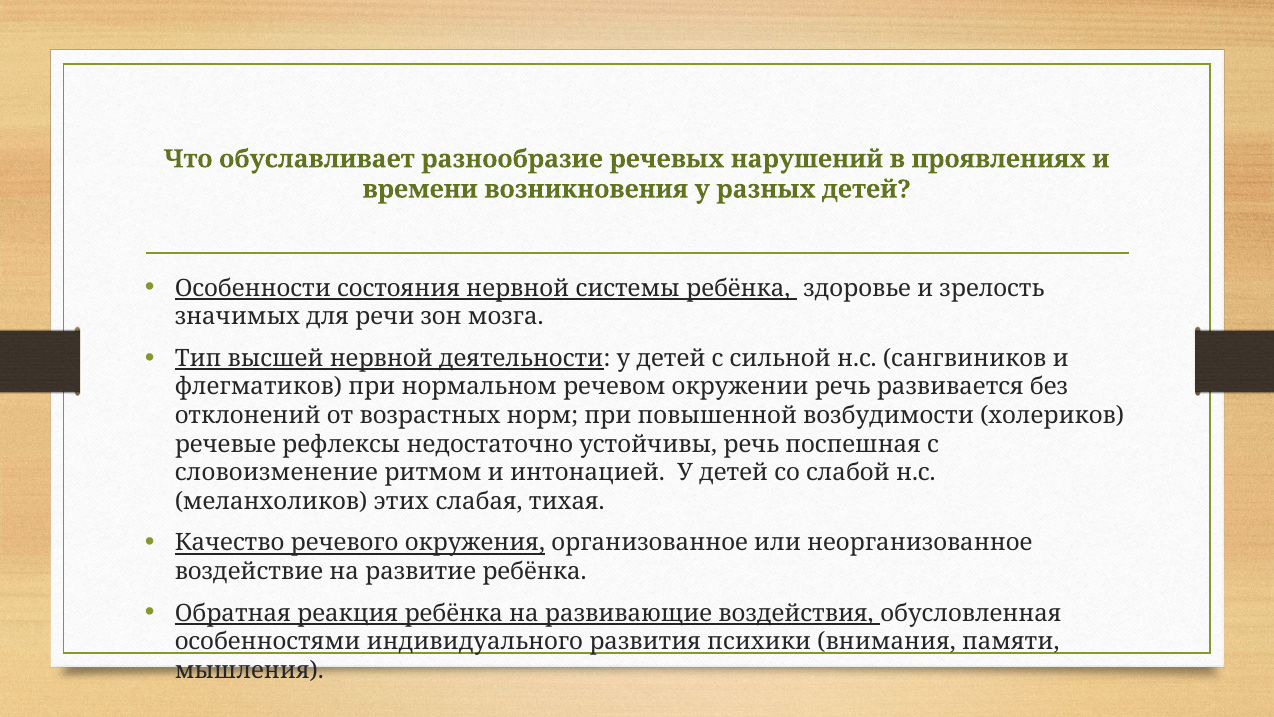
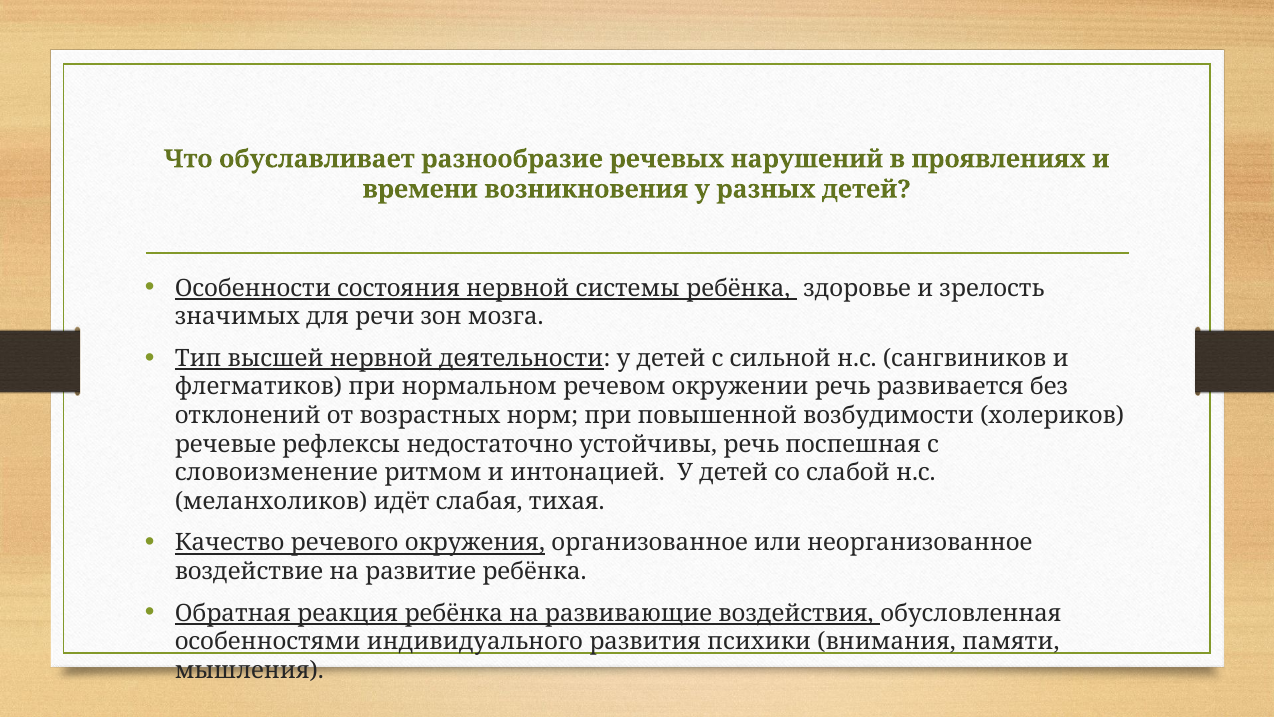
этих: этих -> идёт (402, 501)
